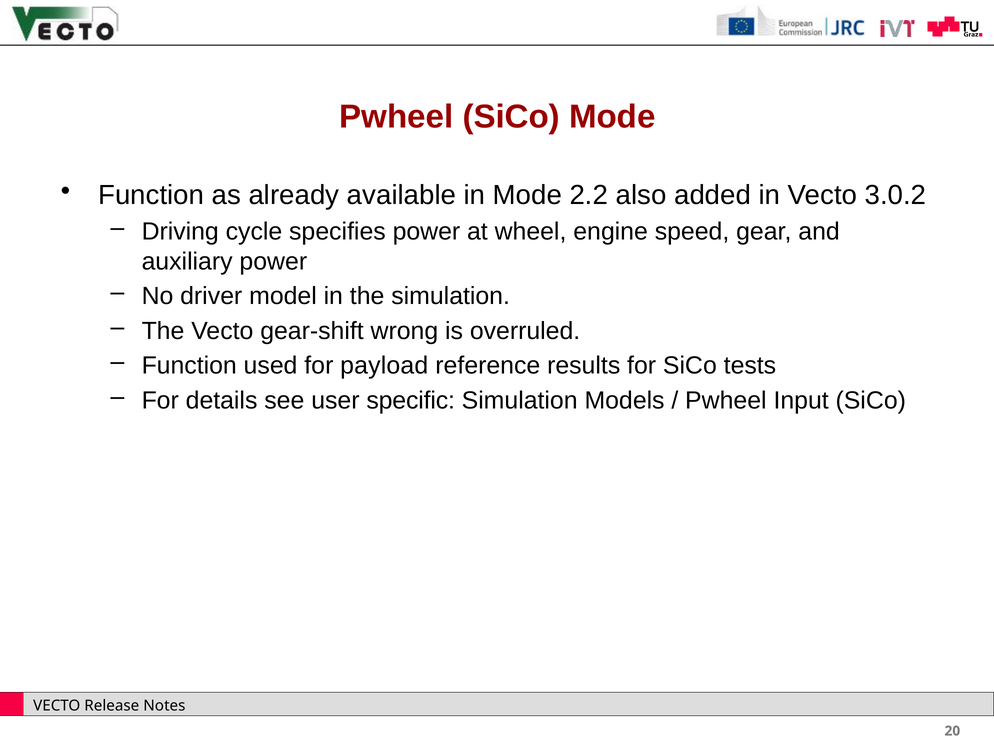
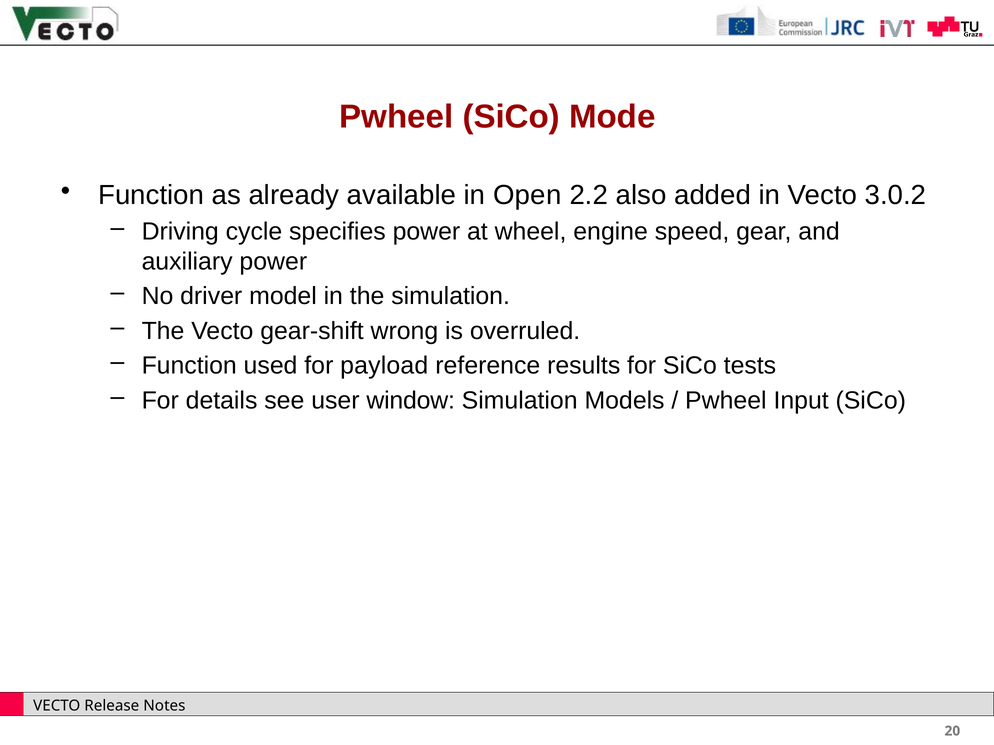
in Mode: Mode -> Open (527, 196)
specific: specific -> window (411, 401)
